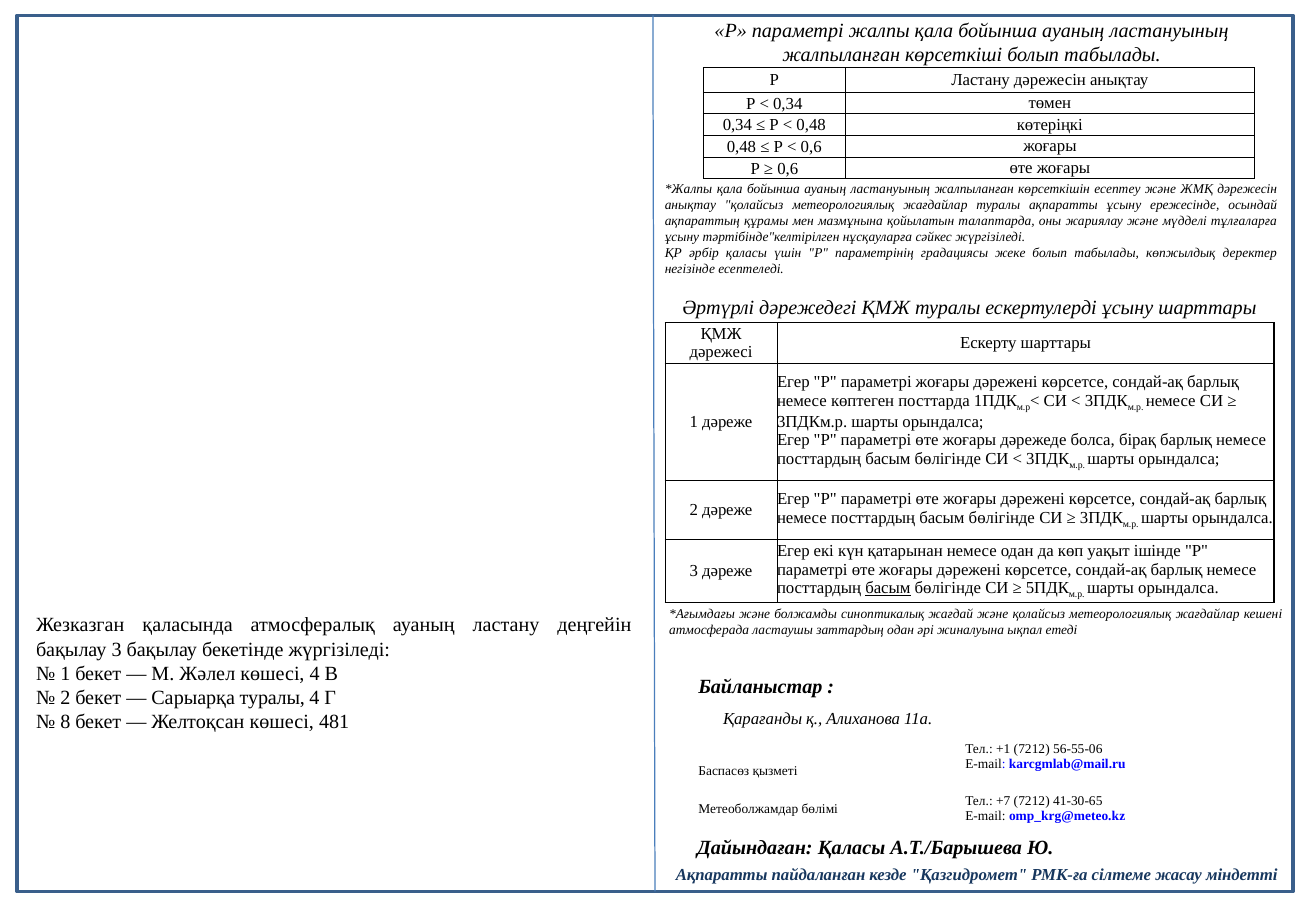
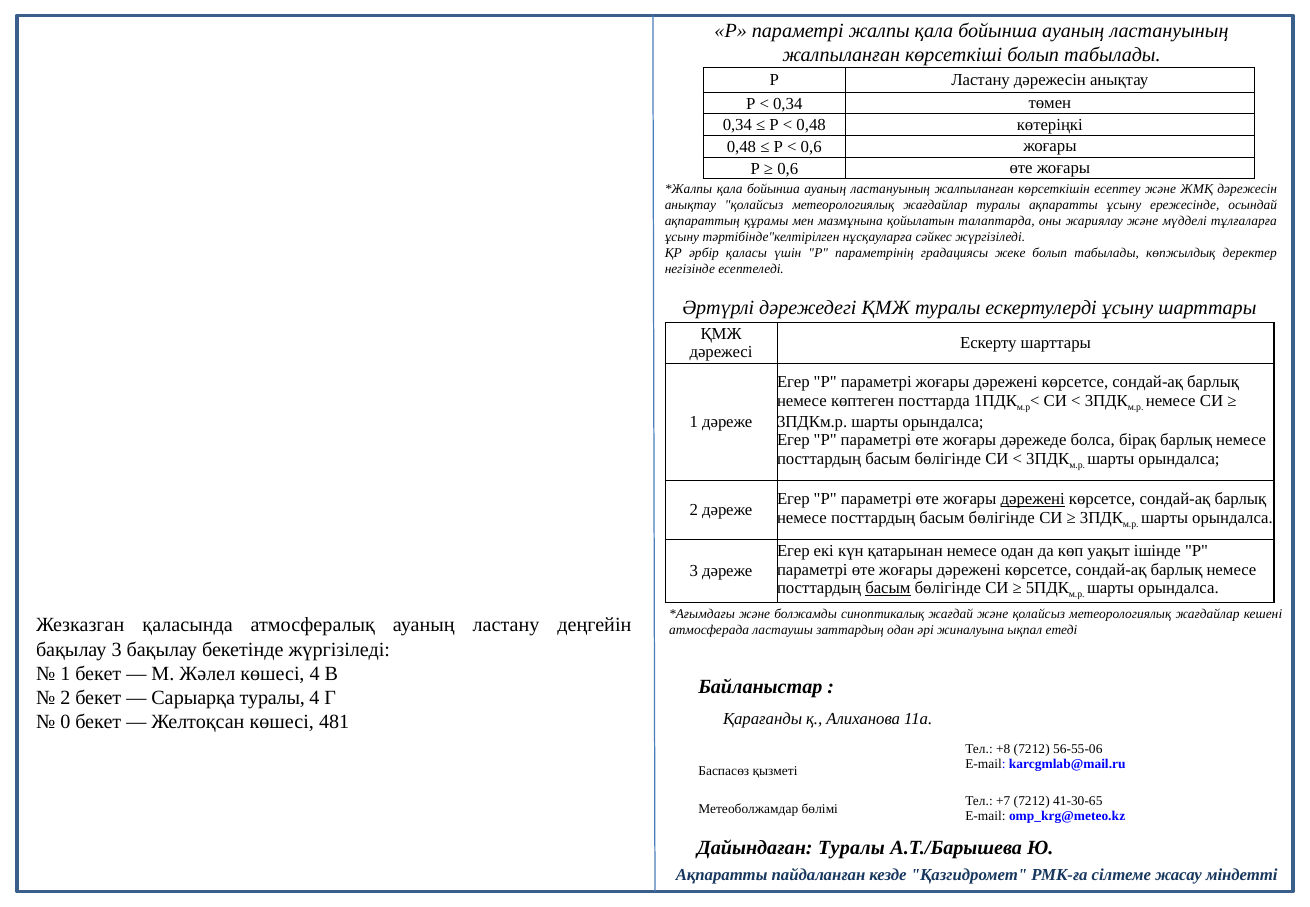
дәрежені underline: none -> present (1033, 499)
8: 8 -> 0 (65, 722)
+1: +1 -> +8 (1003, 749)
Дайындаған Қаласы: Қаласы -> Туралы (852, 848)
